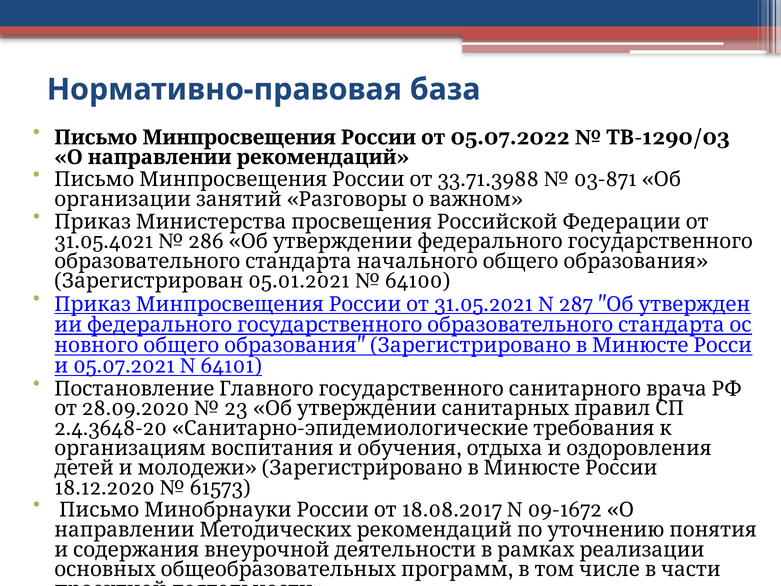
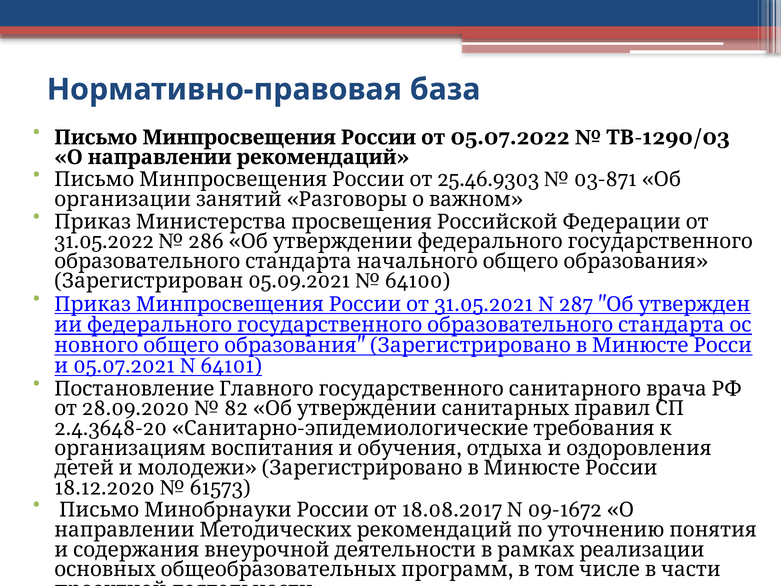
33.71.3988: 33.71.3988 -> 25.46.9303 (488, 180)
31.05.4021: 31.05.4021 -> 31.05.2022 (104, 241)
05.01.2021: 05.01.2021 -> 05.09.2021 (299, 281)
23: 23 -> 82 (236, 408)
